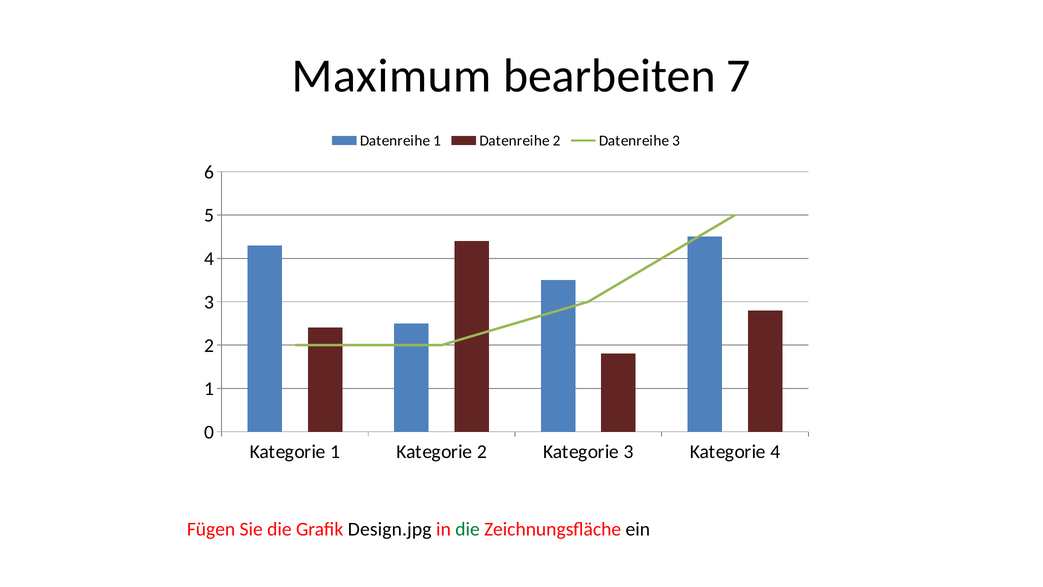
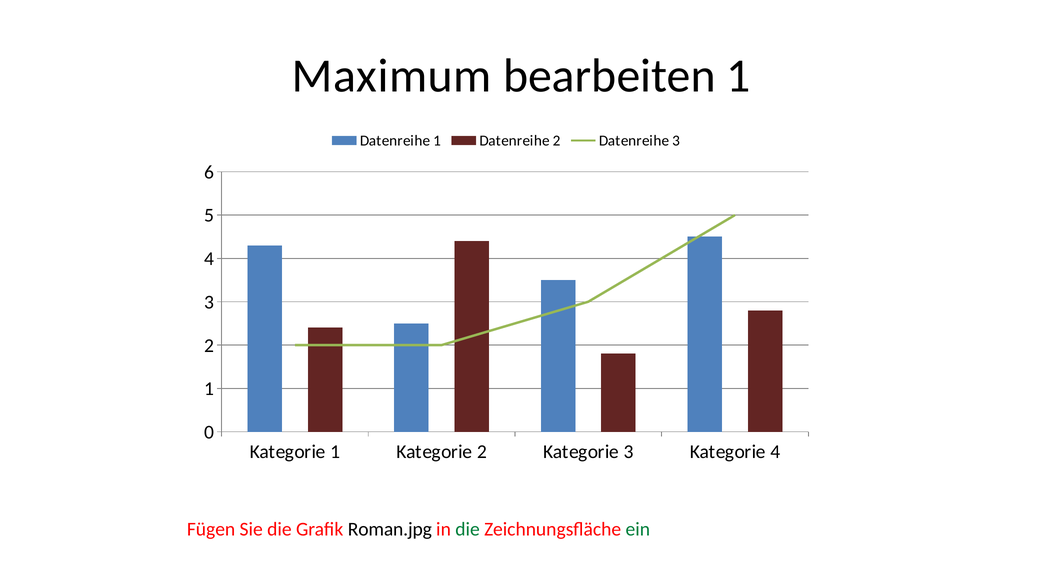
bearbeiten 7: 7 -> 1 (739, 76)
Design.jpg: Design.jpg -> Roman.jpg (390, 529)
ein colour: black -> green (638, 529)
